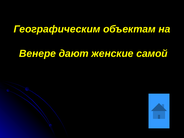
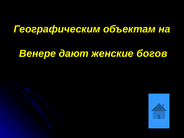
самой: самой -> богов (152, 54)
